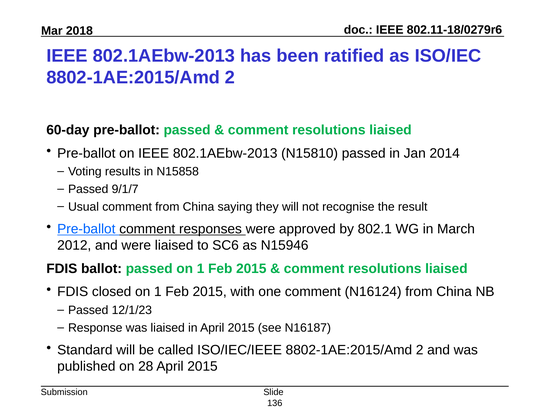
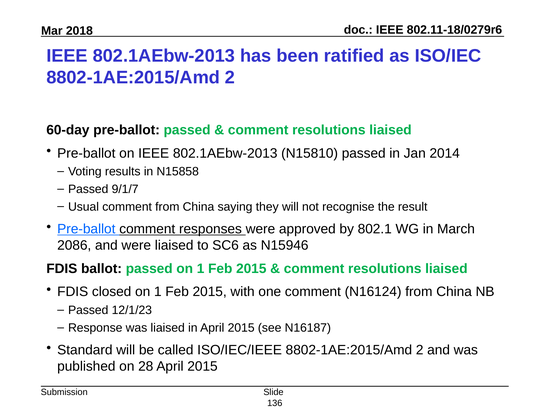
2012: 2012 -> 2086 (74, 245)
